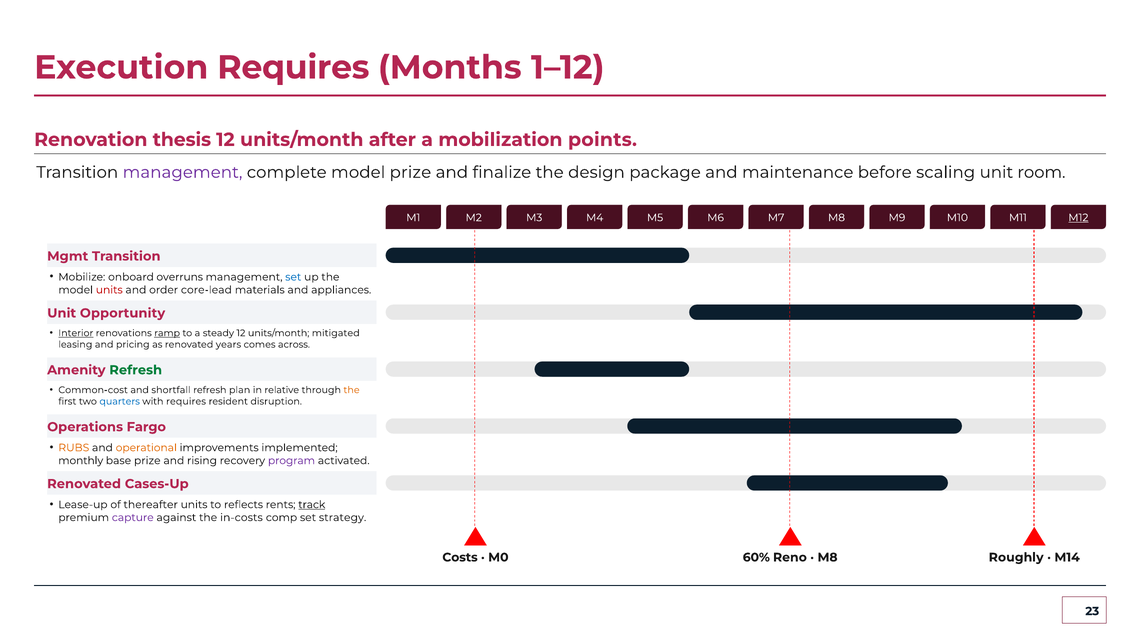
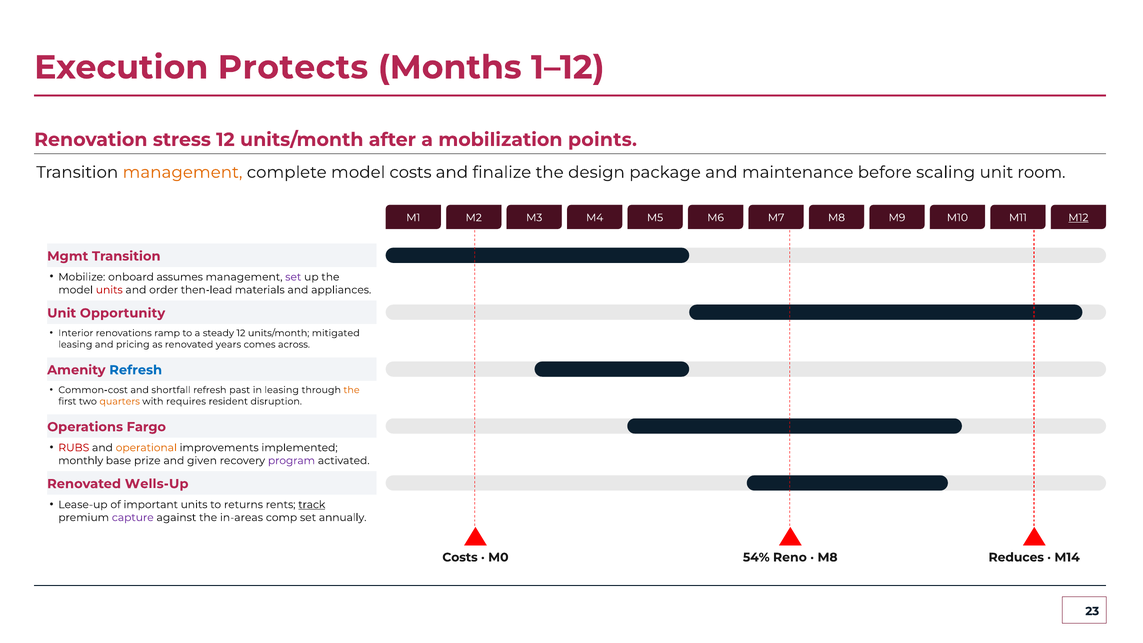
Execution Requires: Requires -> Protects (293, 67)
thesis: thesis -> stress (182, 140)
management colour: purple -> orange (183, 172)
model prize: prize -> costs (411, 172)
overruns: overruns -> assumes (180, 277)
set colour: blue -> purple (293, 277)
core-lead: core-lead -> then-lead (206, 290)
Interior underline: present -> none (76, 333)
ramp underline: present -> none (167, 333)
Refresh colour: green -> blue (136, 370)
plan: plan -> past (240, 390)
in relative: relative -> leasing (282, 390)
quarters colour: blue -> orange (120, 401)
RUBS colour: orange -> red (74, 448)
rising: rising -> given (202, 461)
Cases-Up: Cases-Up -> Wells-Up (157, 484)
thereafter: thereafter -> important (151, 505)
reflects: reflects -> returns (243, 505)
in-costs: in-costs -> in-areas (241, 517)
strategy: strategy -> annually (343, 517)
60%: 60% -> 54% (756, 557)
Roughly: Roughly -> Reduces (1016, 557)
